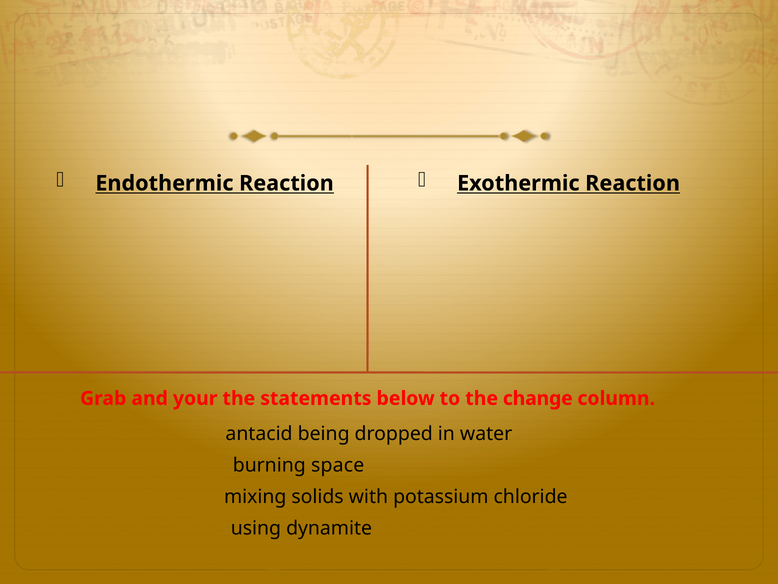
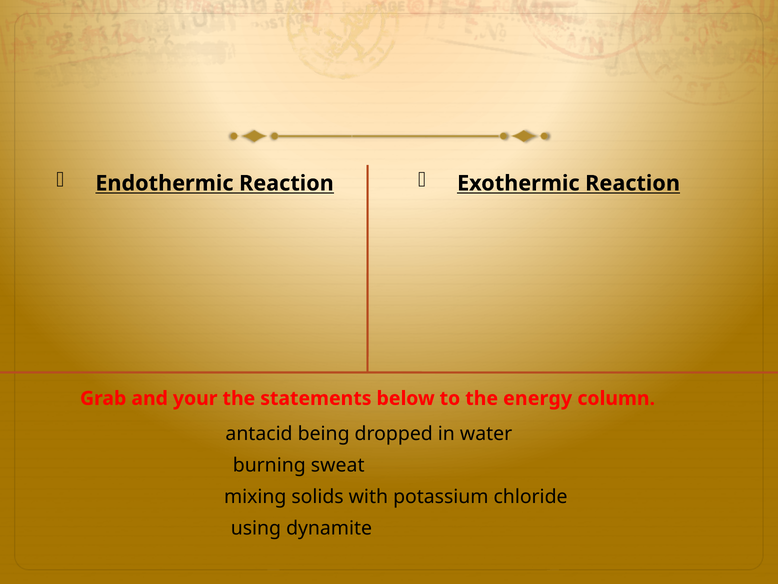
change: change -> energy (538, 398)
space: space -> sweat (338, 465)
